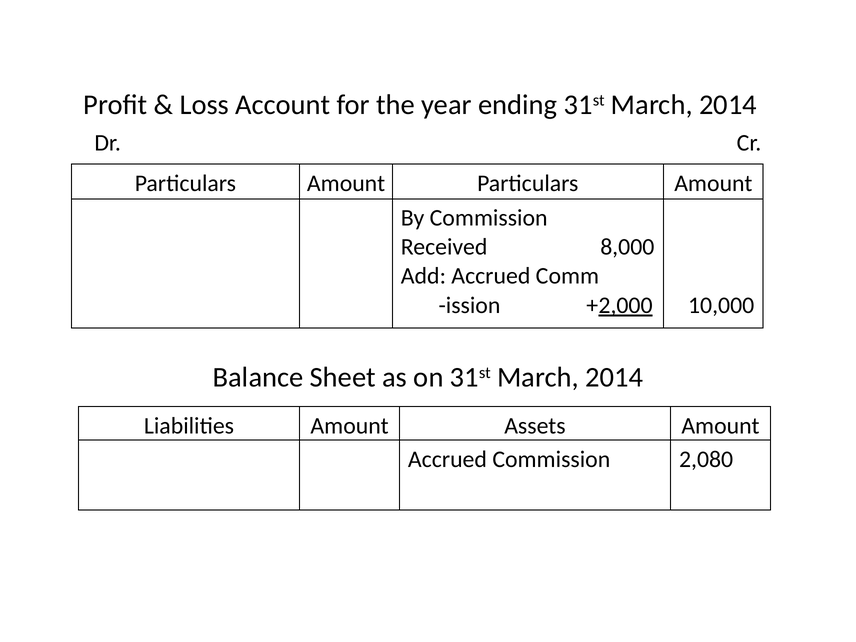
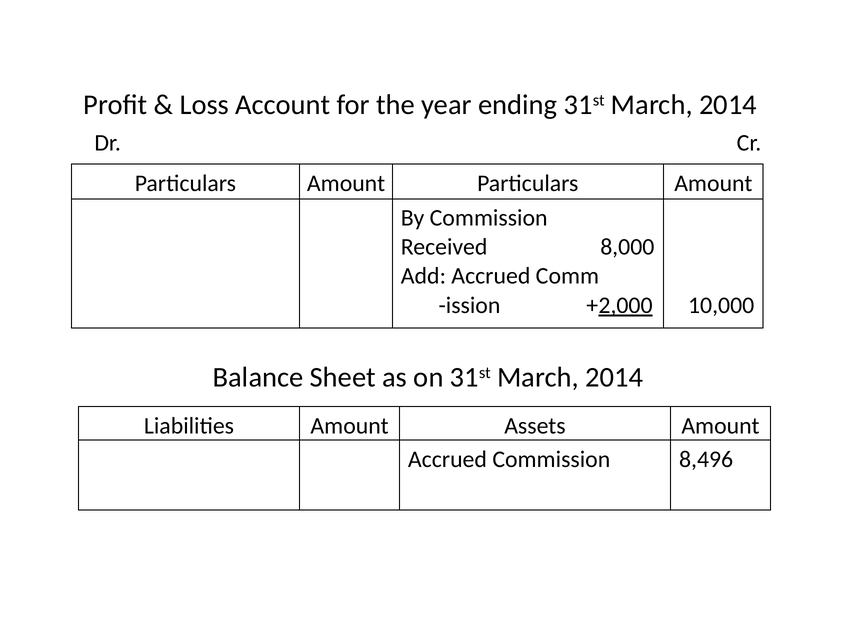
2,080: 2,080 -> 8,496 (706, 459)
